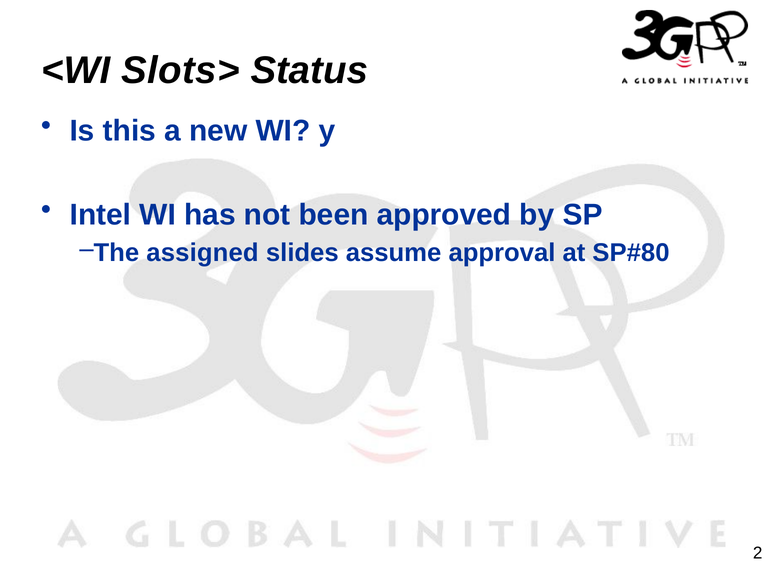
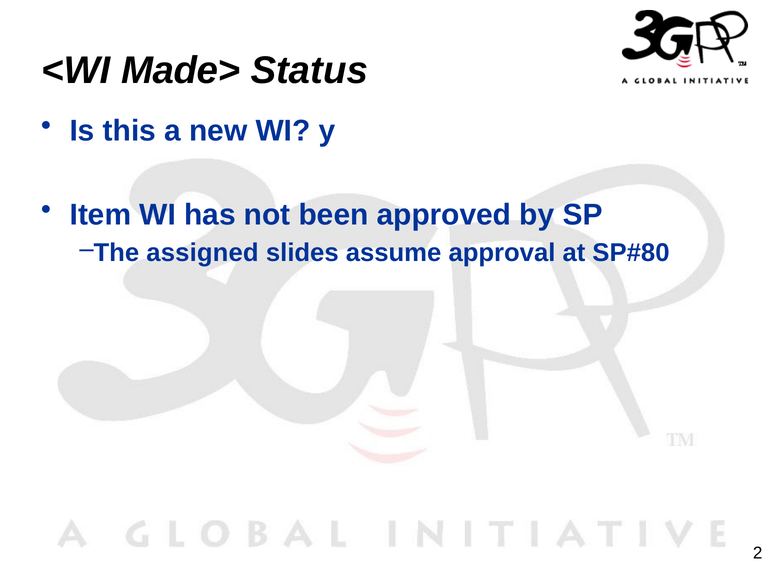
Slots>: Slots> -> Made> (181, 71)
Intel: Intel -> Item (100, 215)
